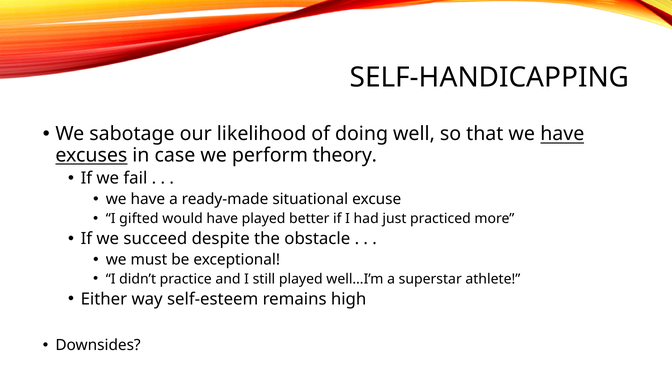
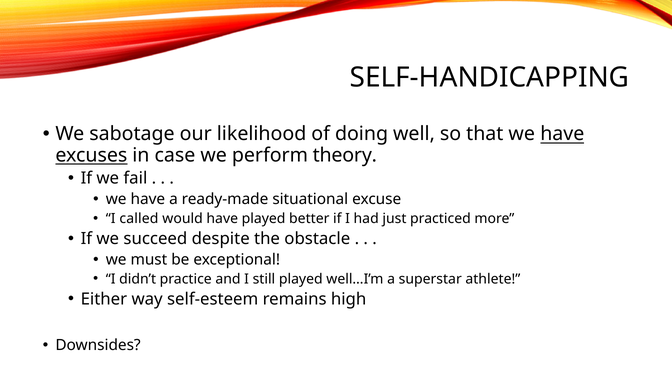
gifted: gifted -> called (139, 219)
